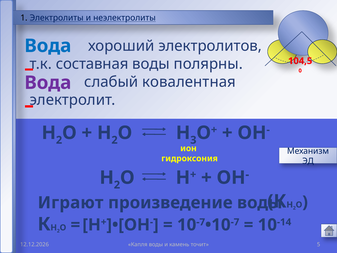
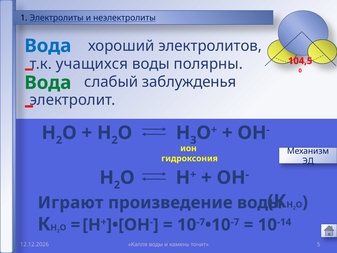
составная: составная -> учащихся (92, 64)
ковалентная: ковалентная -> заблужденья (189, 82)
Вода colour: purple -> green (48, 83)
